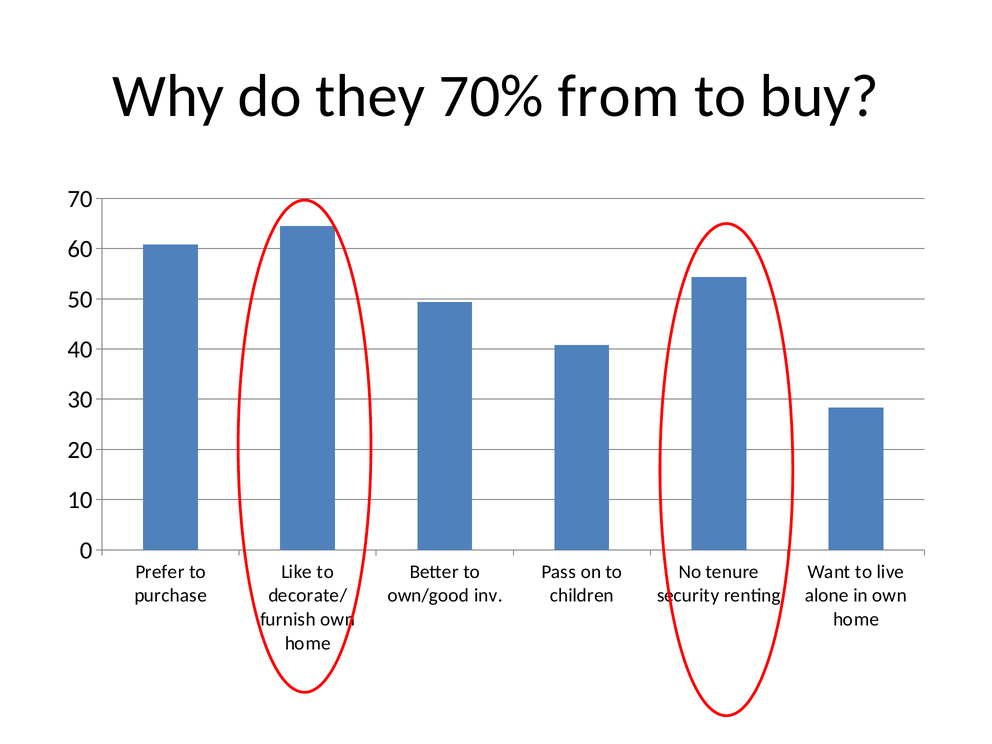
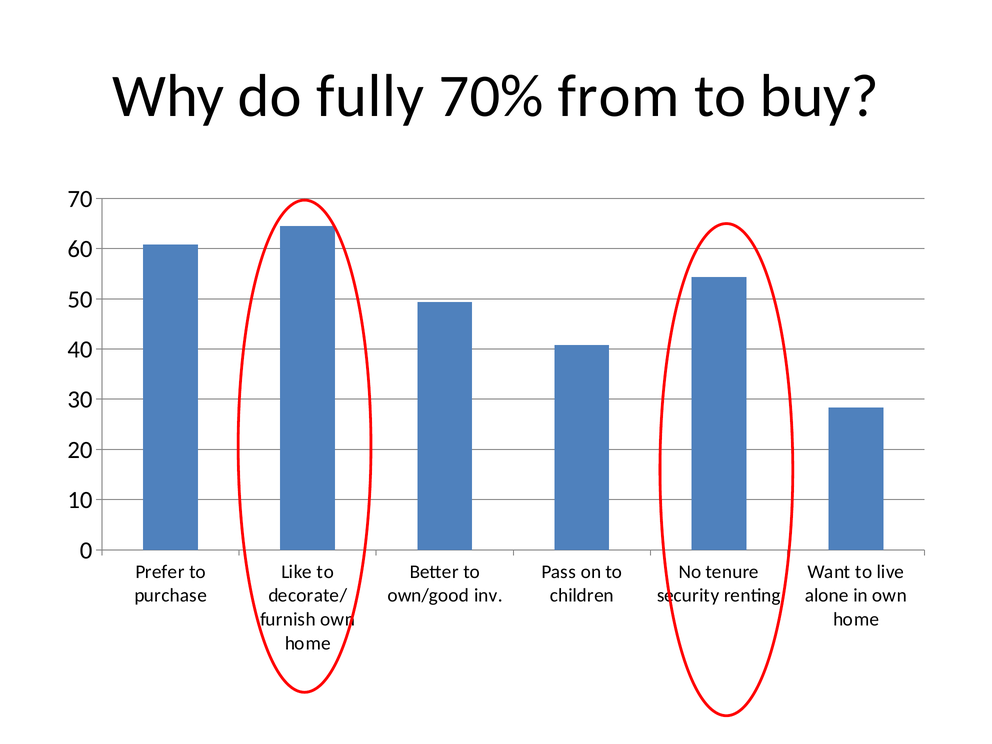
they: they -> fully (370, 96)
